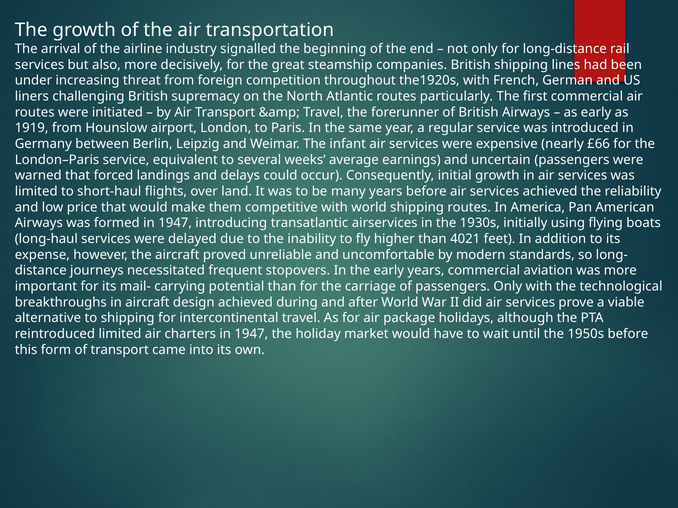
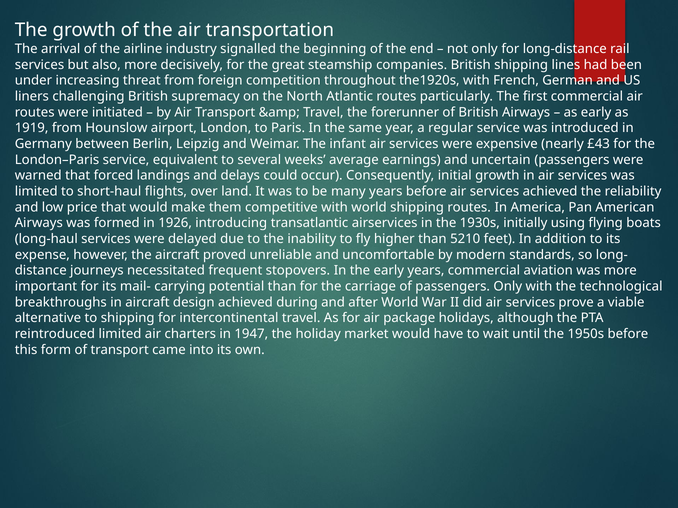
£66: £66 -> £43 (599, 144)
formed in 1947: 1947 -> 1926 (175, 223)
4021: 4021 -> 5210 (465, 239)
